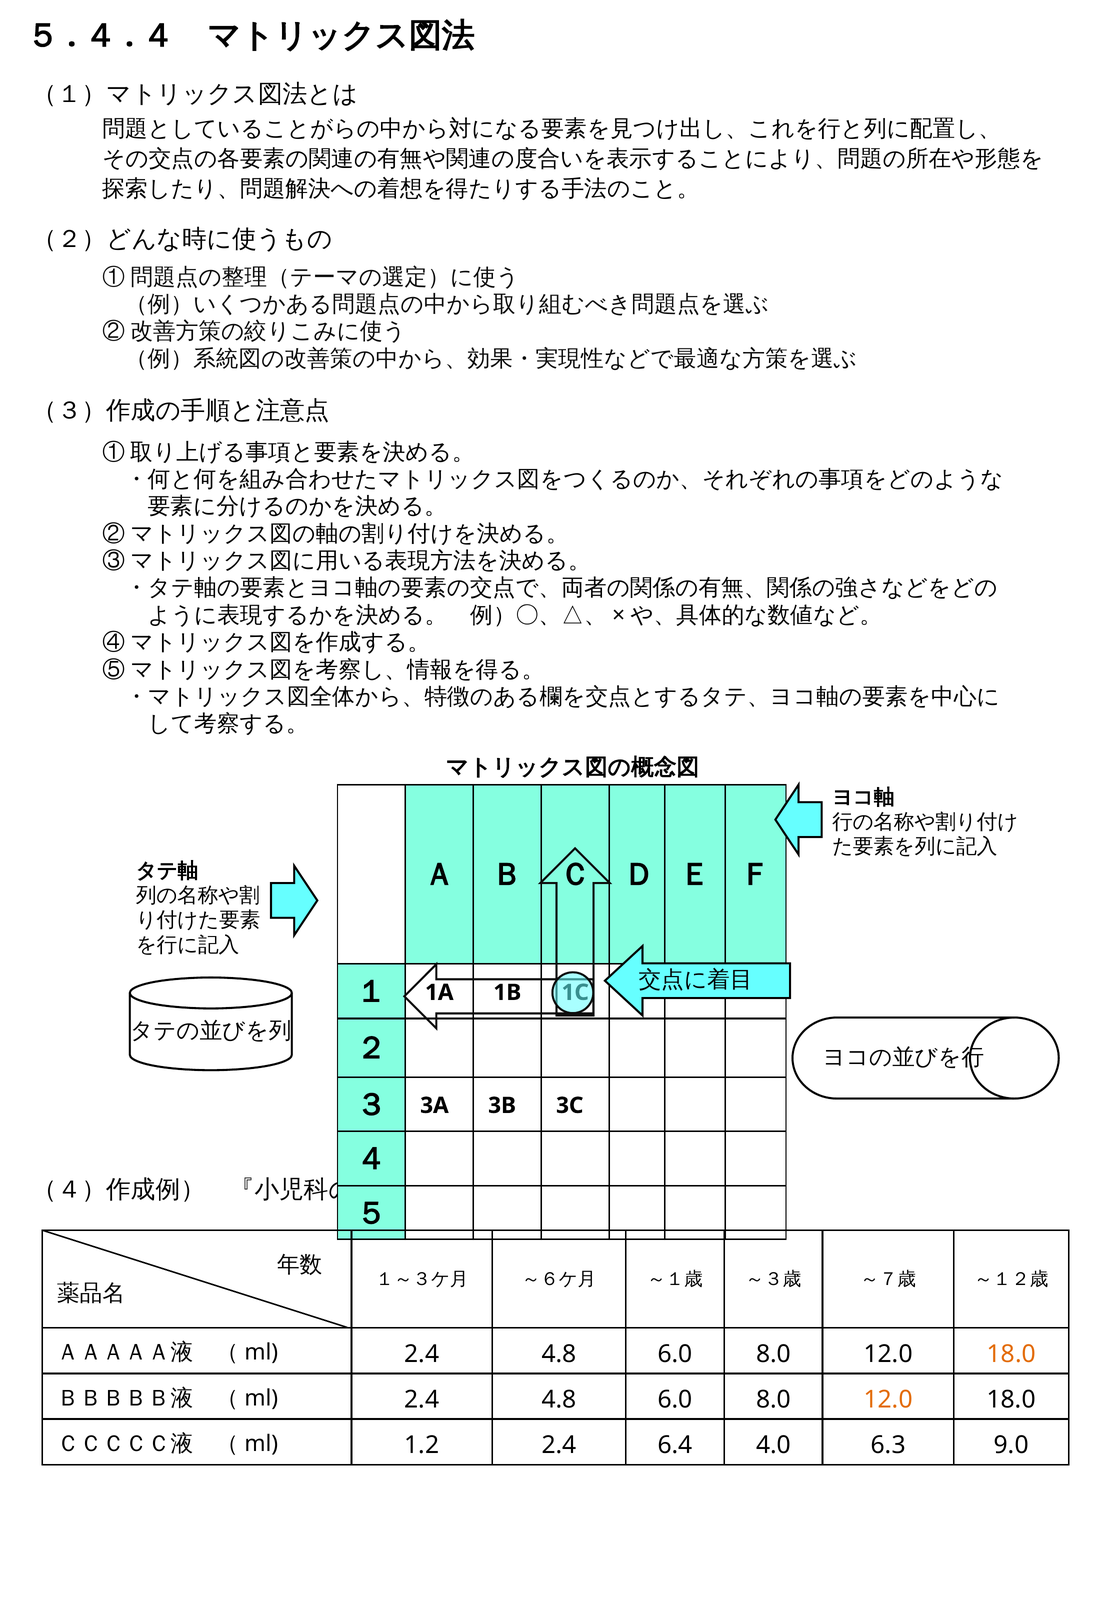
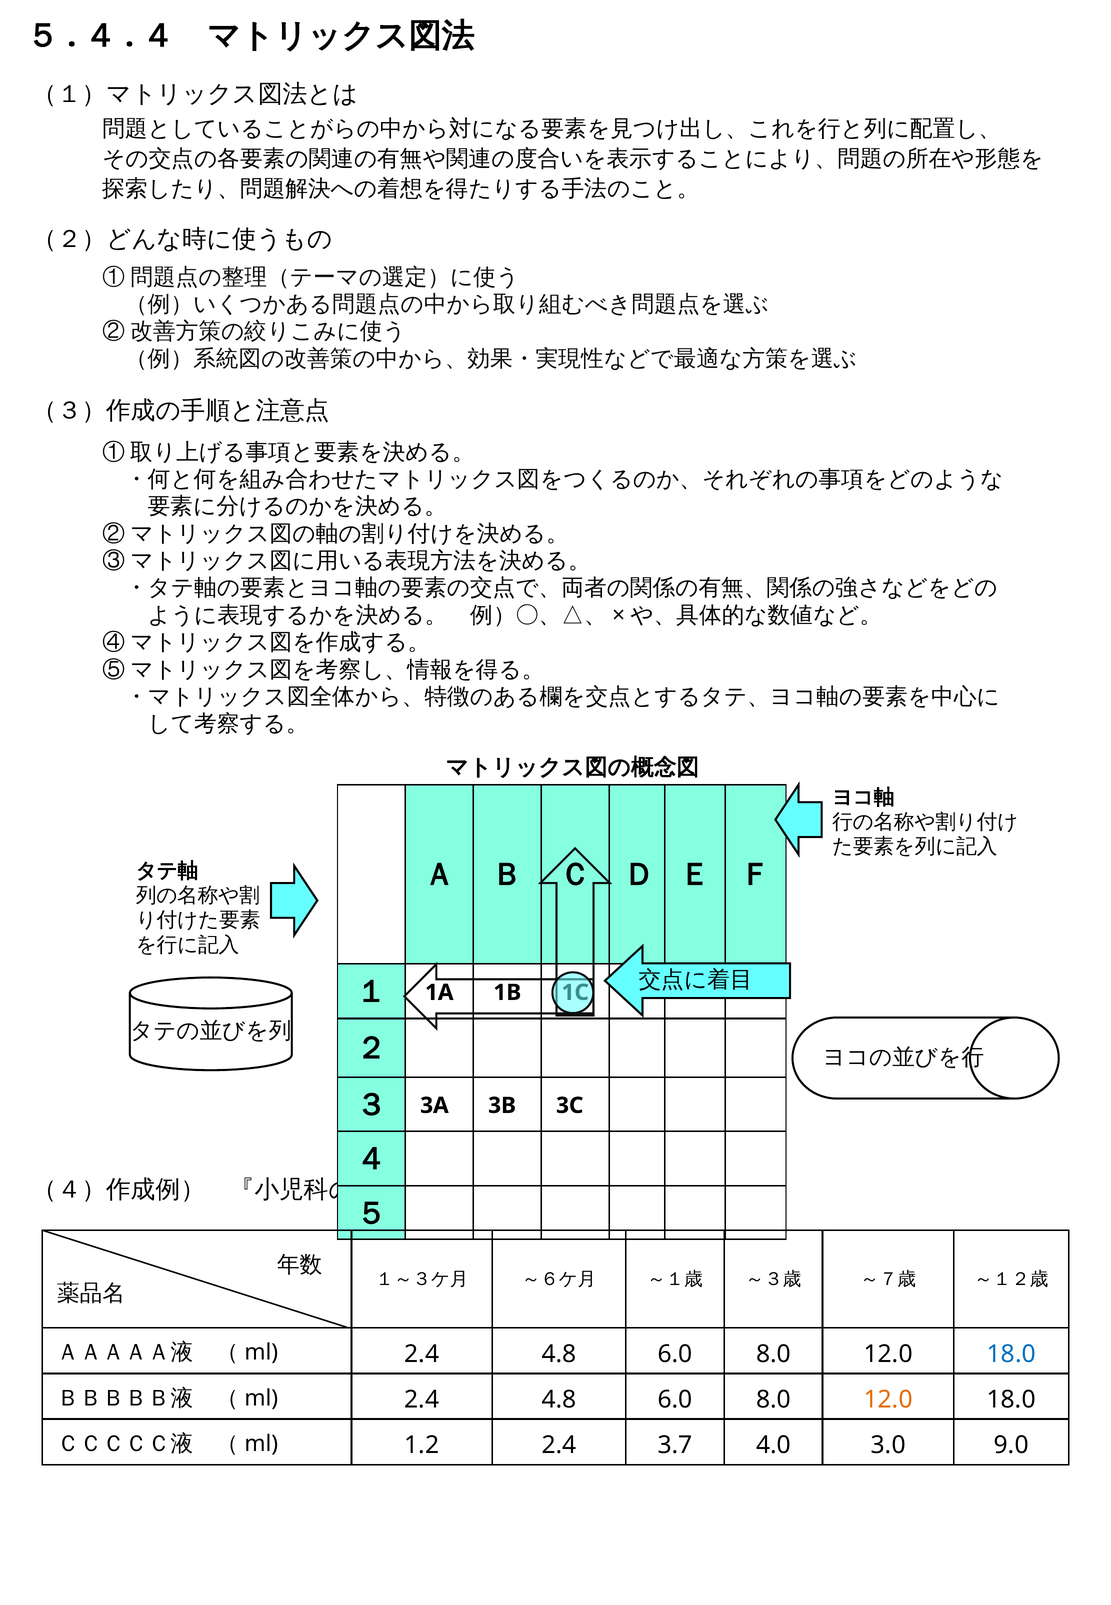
18.0 colour: orange -> blue (1011, 1354)
6.4: 6.4 -> 3.7 (675, 1445)
6.3: 6.3 -> 3.0 (888, 1445)
